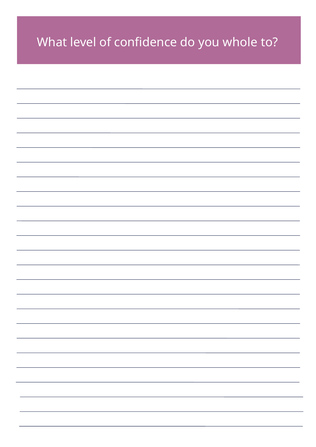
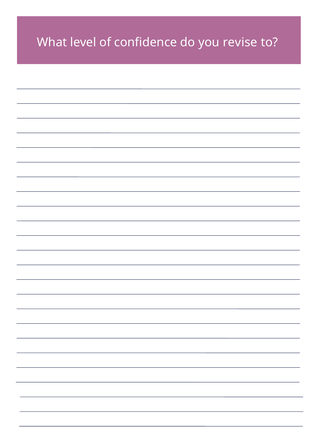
whole: whole -> revise (240, 42)
